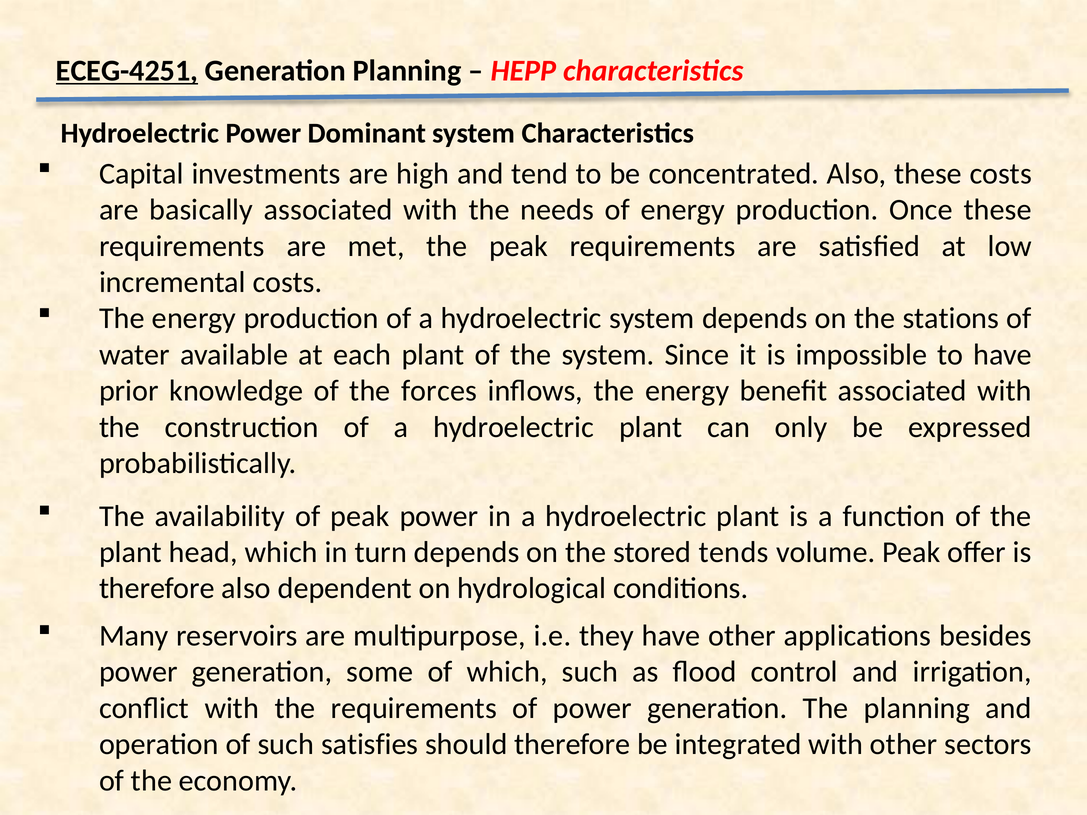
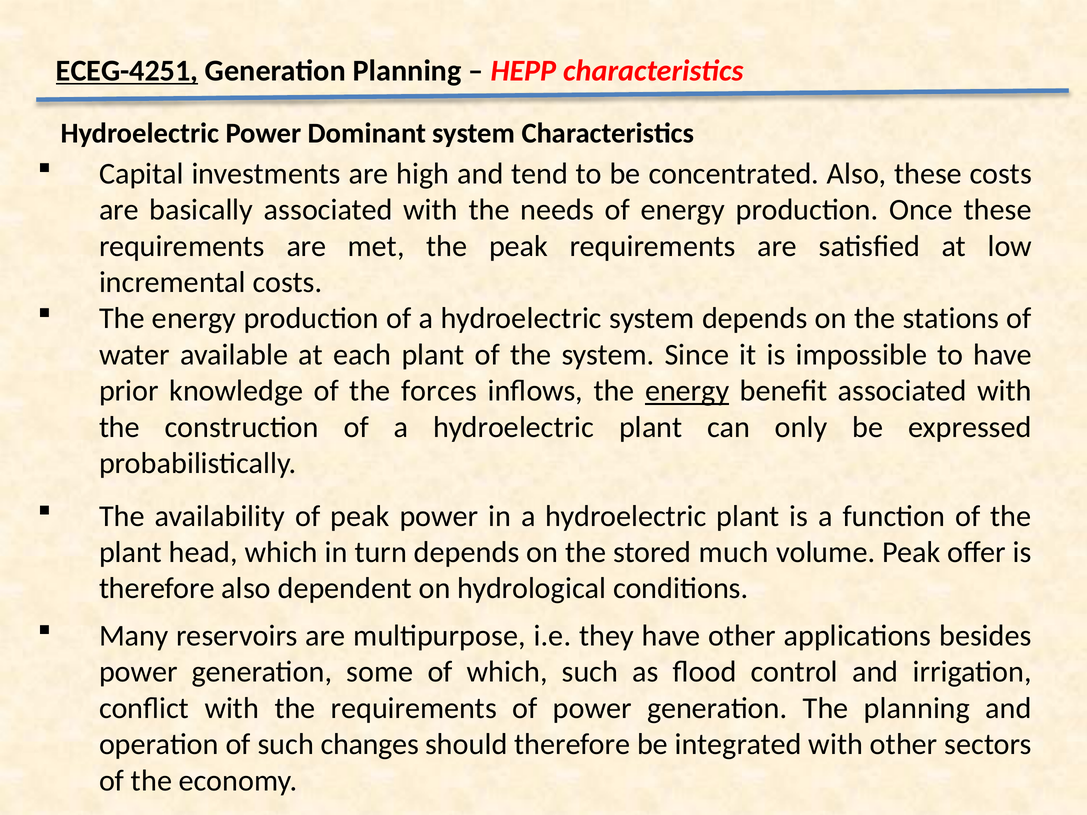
energy underline: none -> present (687, 391)
tends: tends -> much (734, 552)
satisfies: satisfies -> changes (370, 745)
